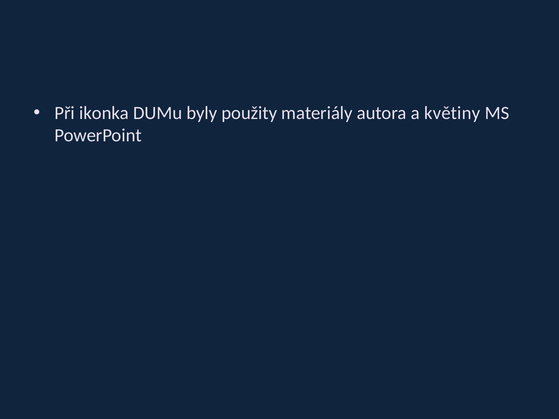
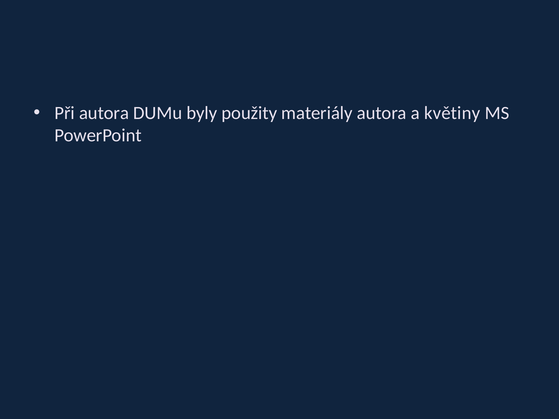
Při ikonka: ikonka -> autora (104, 113)
